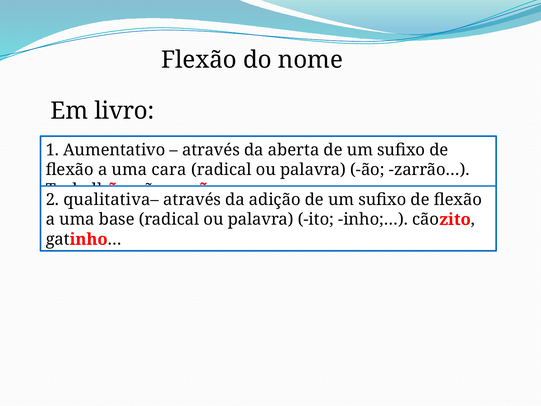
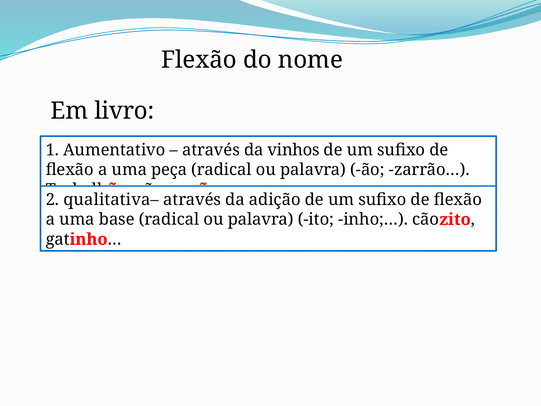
aberta: aberta -> vinhos (294, 150)
cara: cara -> peça (169, 170)
